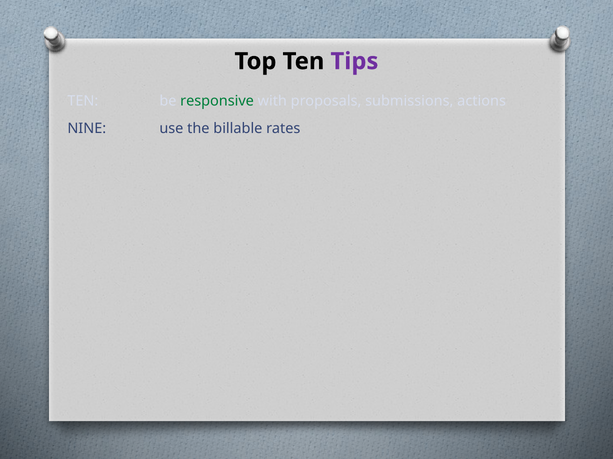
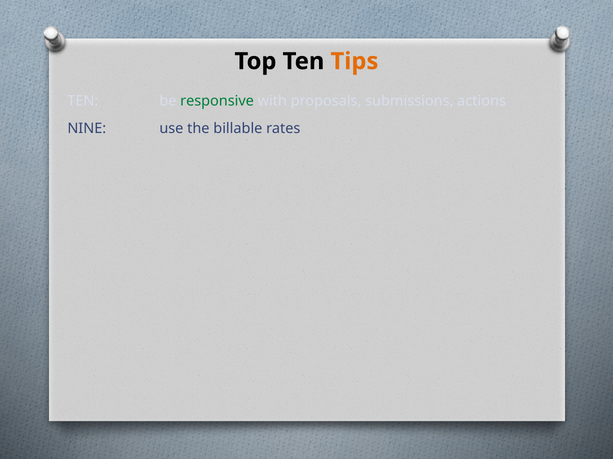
Tips colour: purple -> orange (354, 61)
